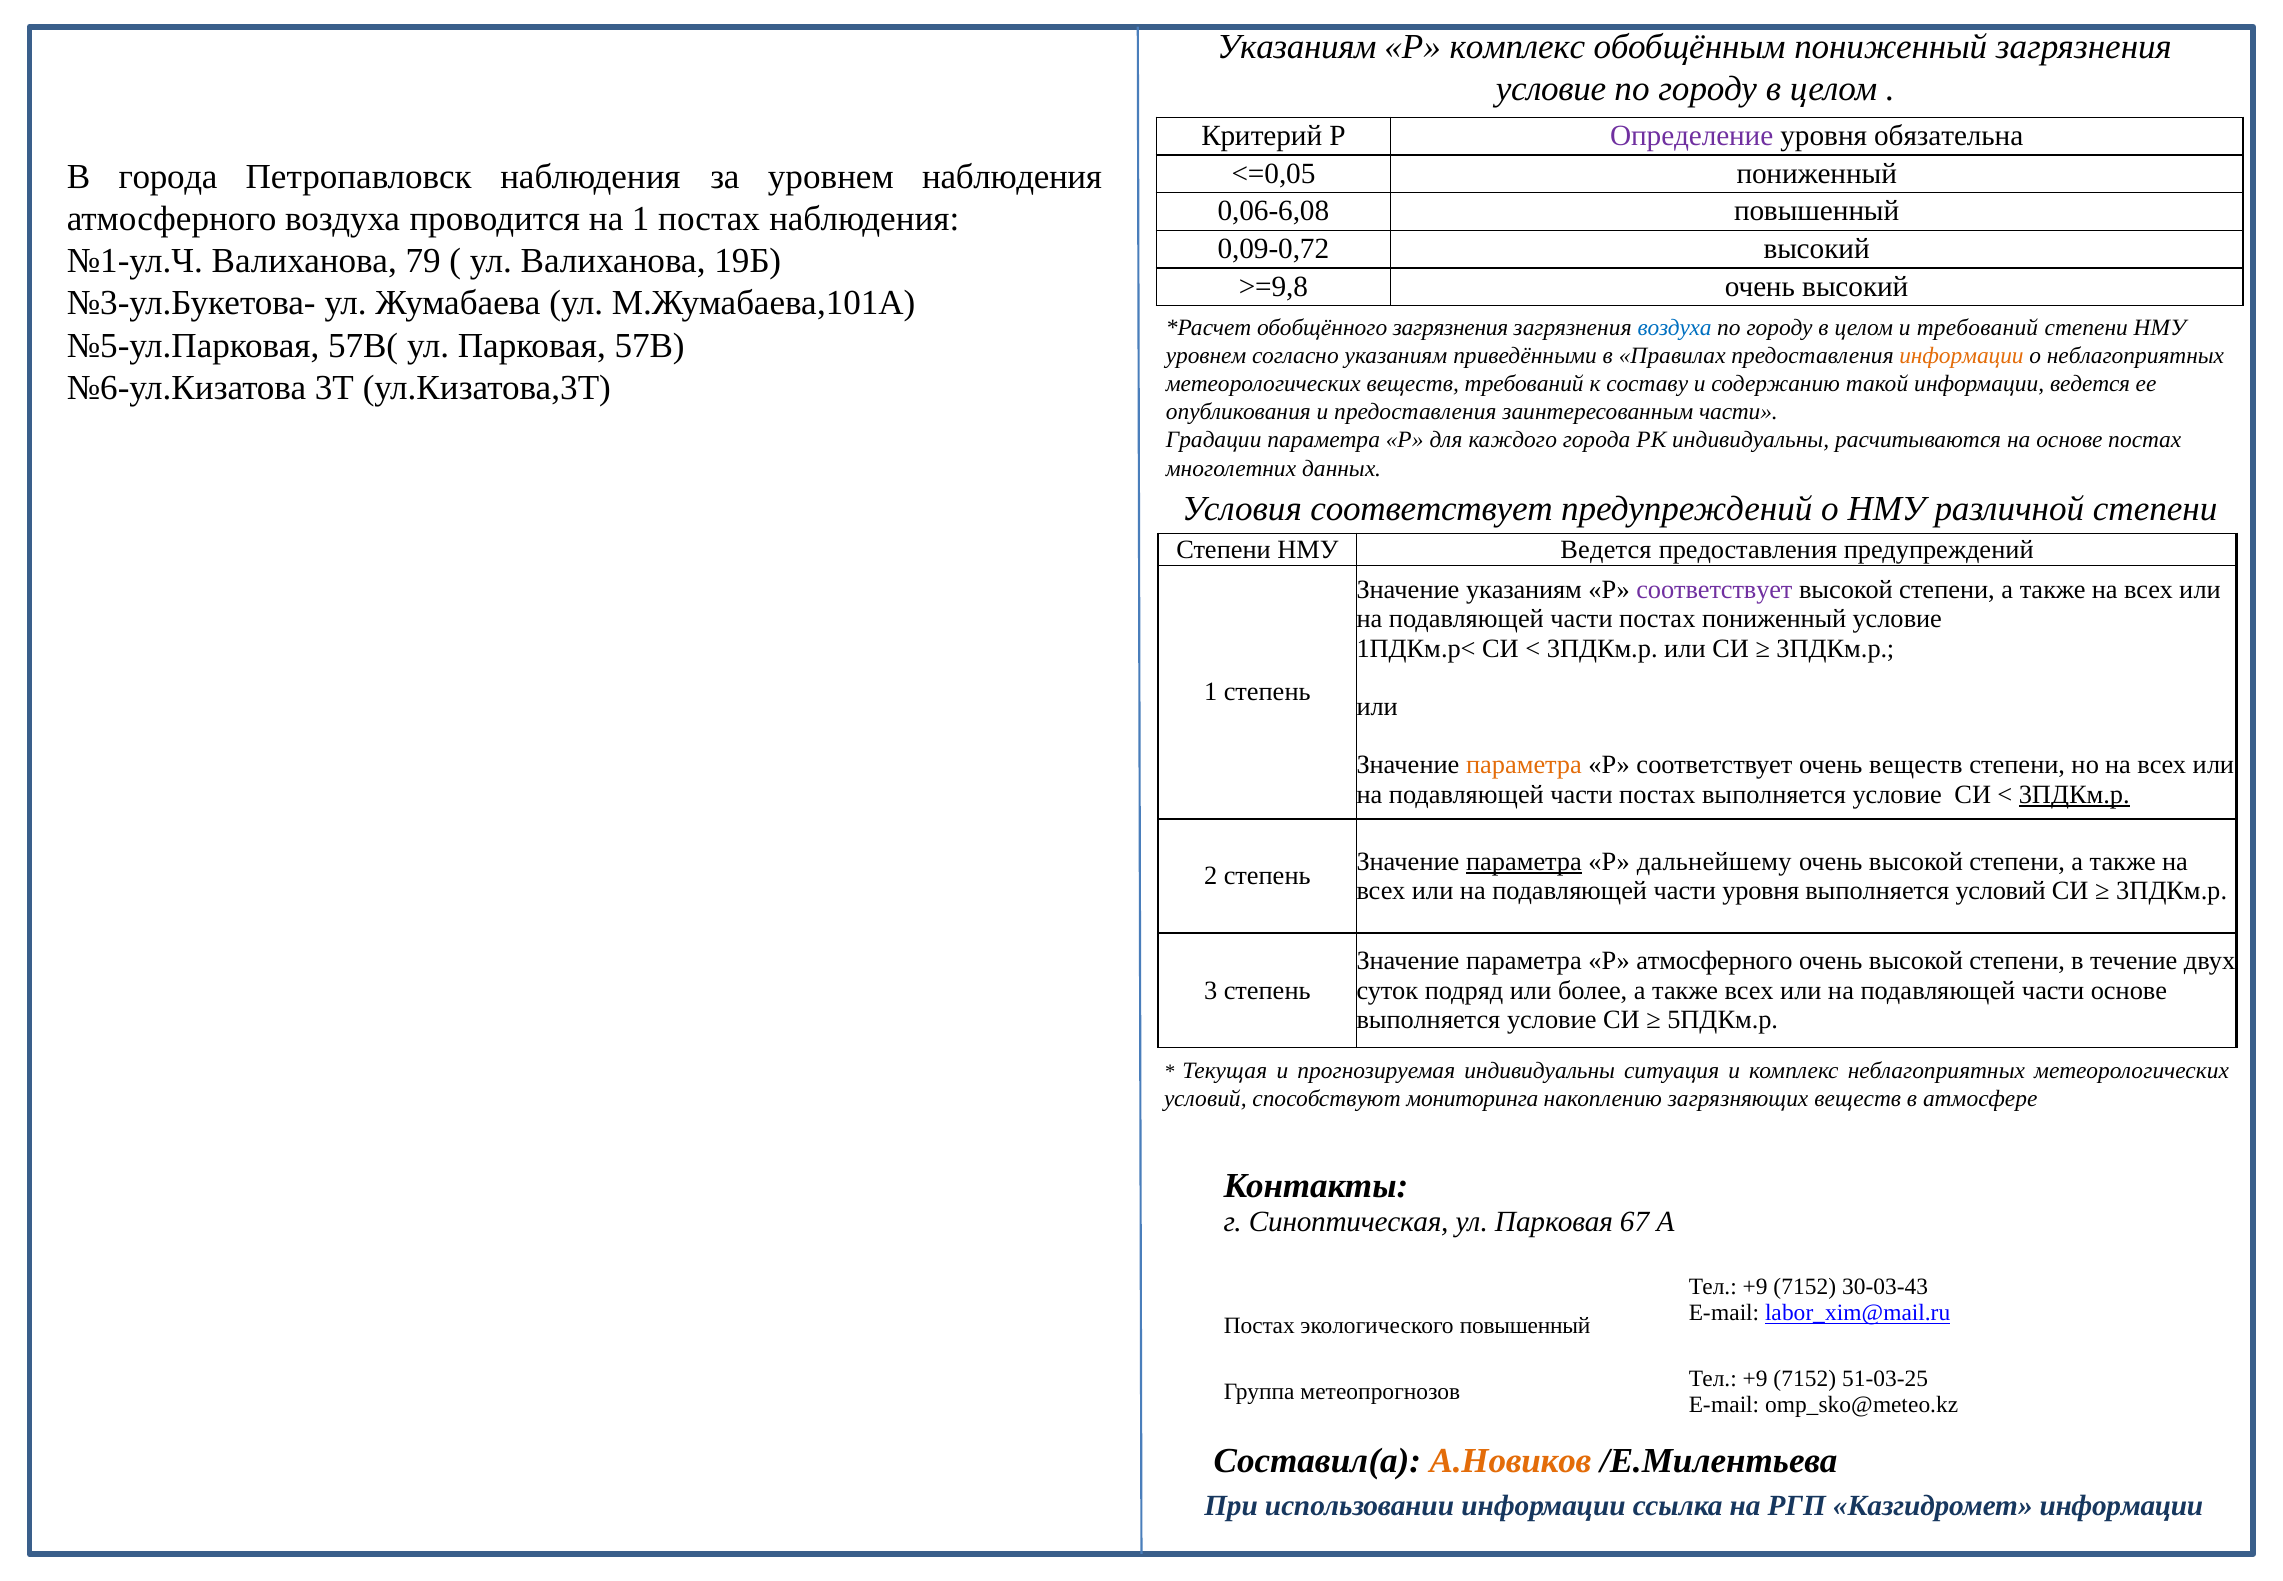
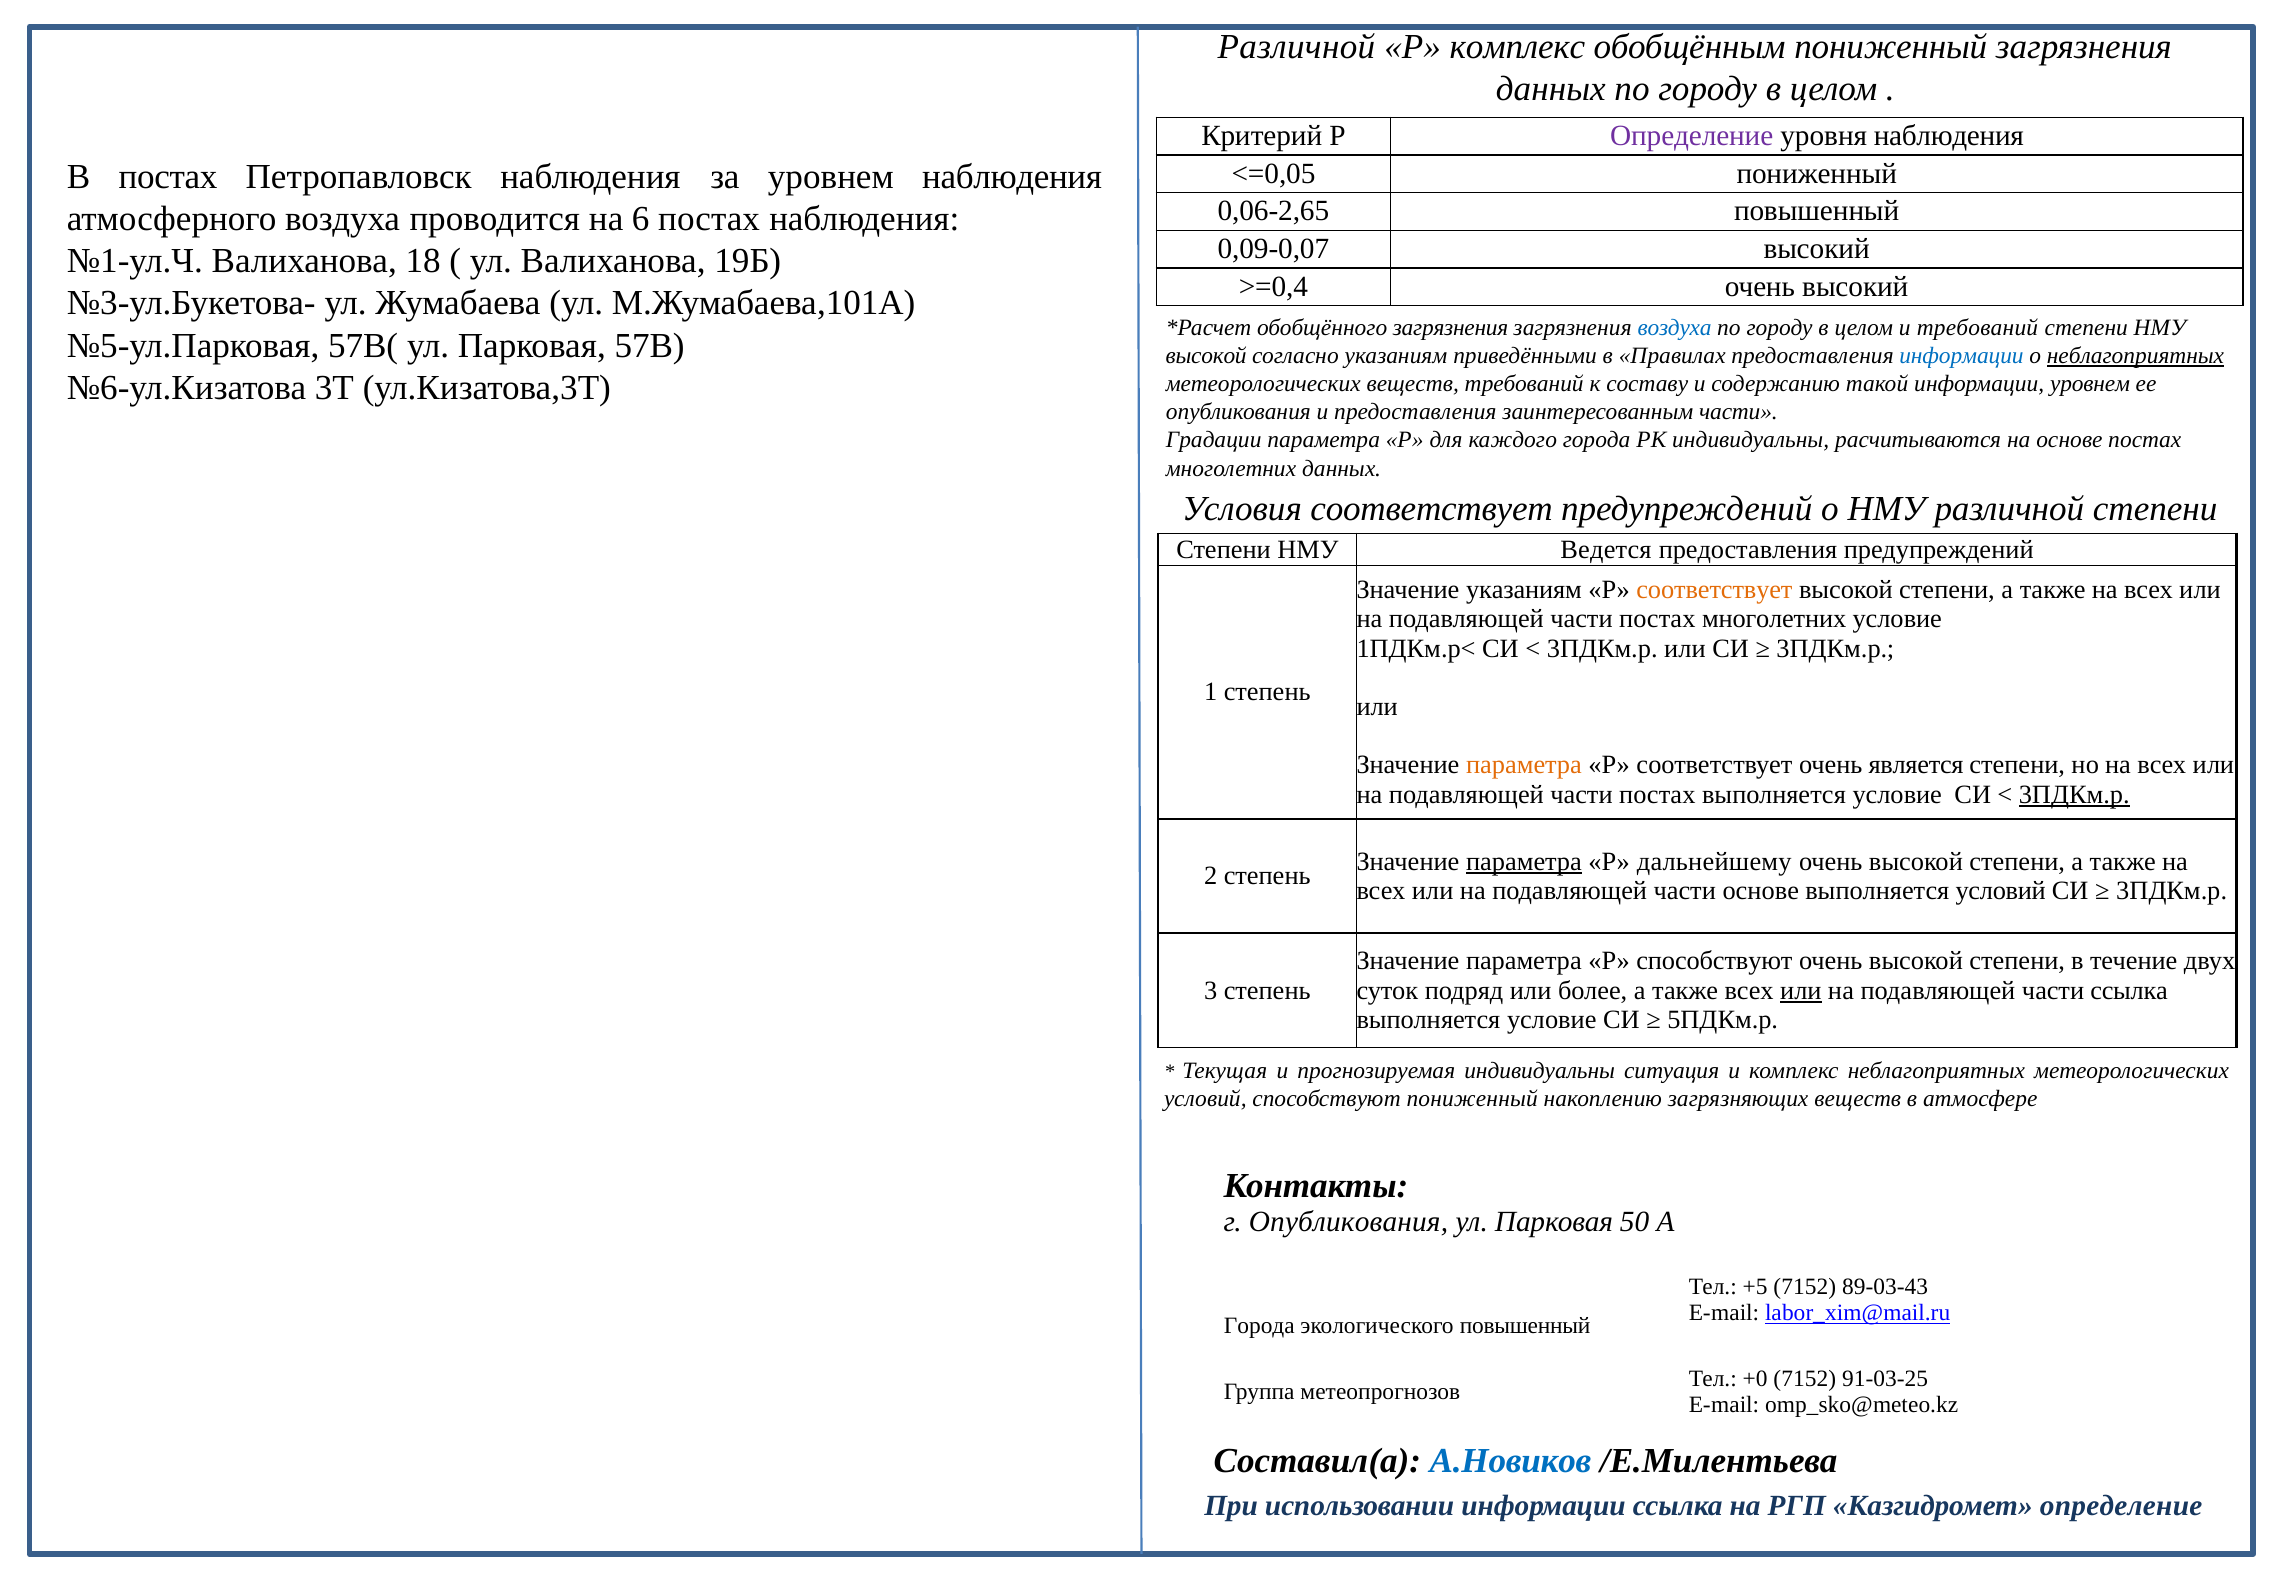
Указаниям: Указаниям -> Различной (1296, 47)
условие: условие -> данных (1551, 89)
уровня обязательна: обязательна -> наблюдения (1949, 136)
В города: города -> постах (168, 177)
0,06-6,08: 0,06-6,08 -> 0,06-2,65 (1273, 211)
на 1: 1 -> 6 (641, 219)
0,09-0,72: 0,09-0,72 -> 0,09-0,07 (1273, 249)
79: 79 -> 18 (423, 261)
>=9,8: >=9,8 -> >=0,4 (1273, 286)
уровнем: уровнем -> высокой (1206, 356)
информации colour: orange -> blue (1961, 356)
неблагоприятных underline: none -> present (2135, 356)
информации ведется: ведется -> уровнем (2090, 384)
соответствует colour: purple -> orange (1714, 590)
части постах пониженный: пониженный -> многолетних (1774, 619)
очень веществ: веществ -> является (1916, 765)
части уровня: уровня -> основе (1761, 891)
Р атмосферного: атмосферного -> способствуют (1714, 961)
или underline: none -> present (1801, 990)
части основе: основе -> ссылка (2129, 990)
способствуют мониторинга: мониторинга -> пониженный (1472, 1098)
г Синоптическая: Синоптическая -> Опубликования (1348, 1222)
67: 67 -> 50 (1635, 1222)
+9: +9 -> +5 (1755, 1287)
30-03-43: 30-03-43 -> 89-03-43 (1885, 1287)
Постах: Постах -> Города (1259, 1326)
+9: +9 -> +0 (1755, 1378)
51-03-25: 51-03-25 -> 91-03-25 (1885, 1378)
А.Новиков colour: orange -> blue (1511, 1461)
Казгидромет информации: информации -> определение (2121, 1505)
